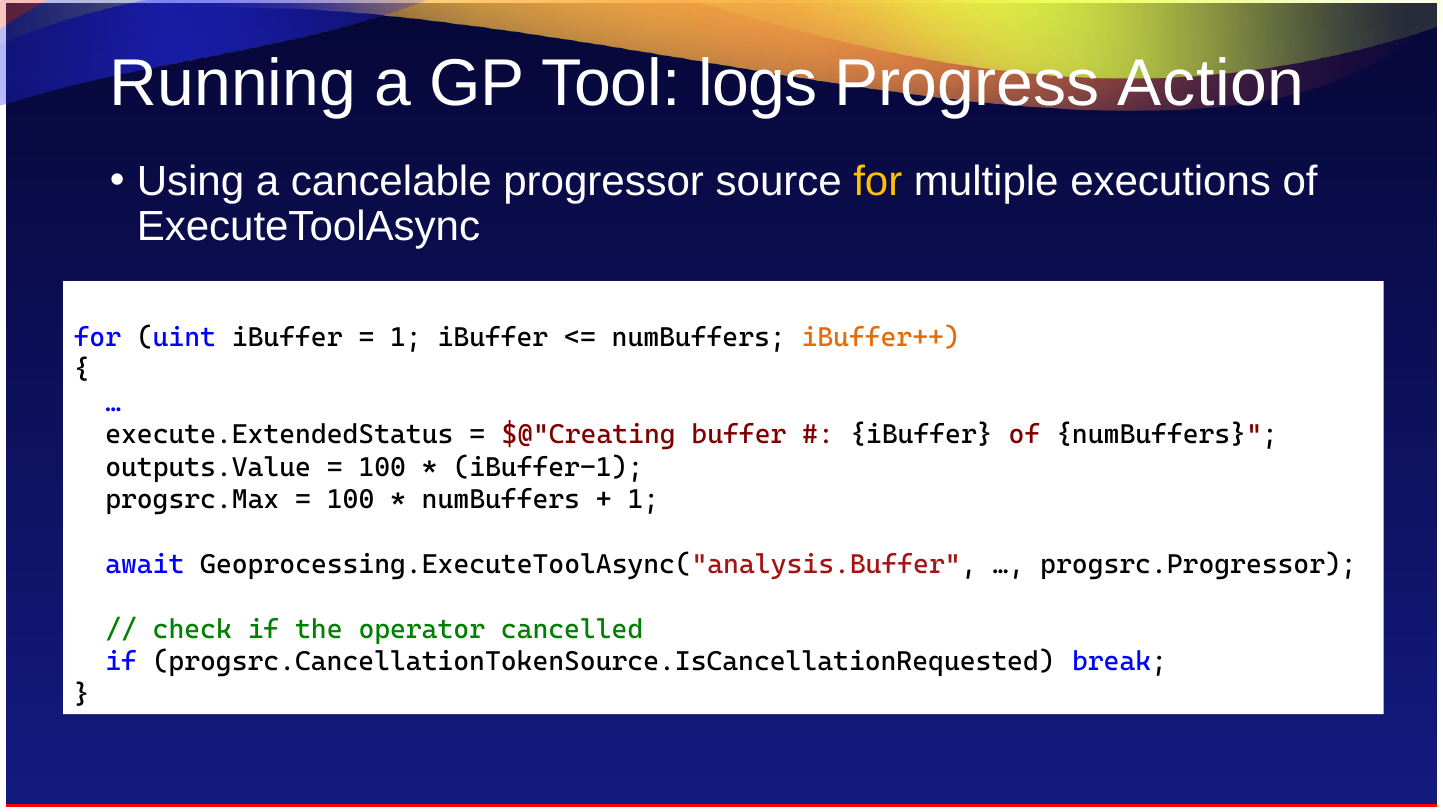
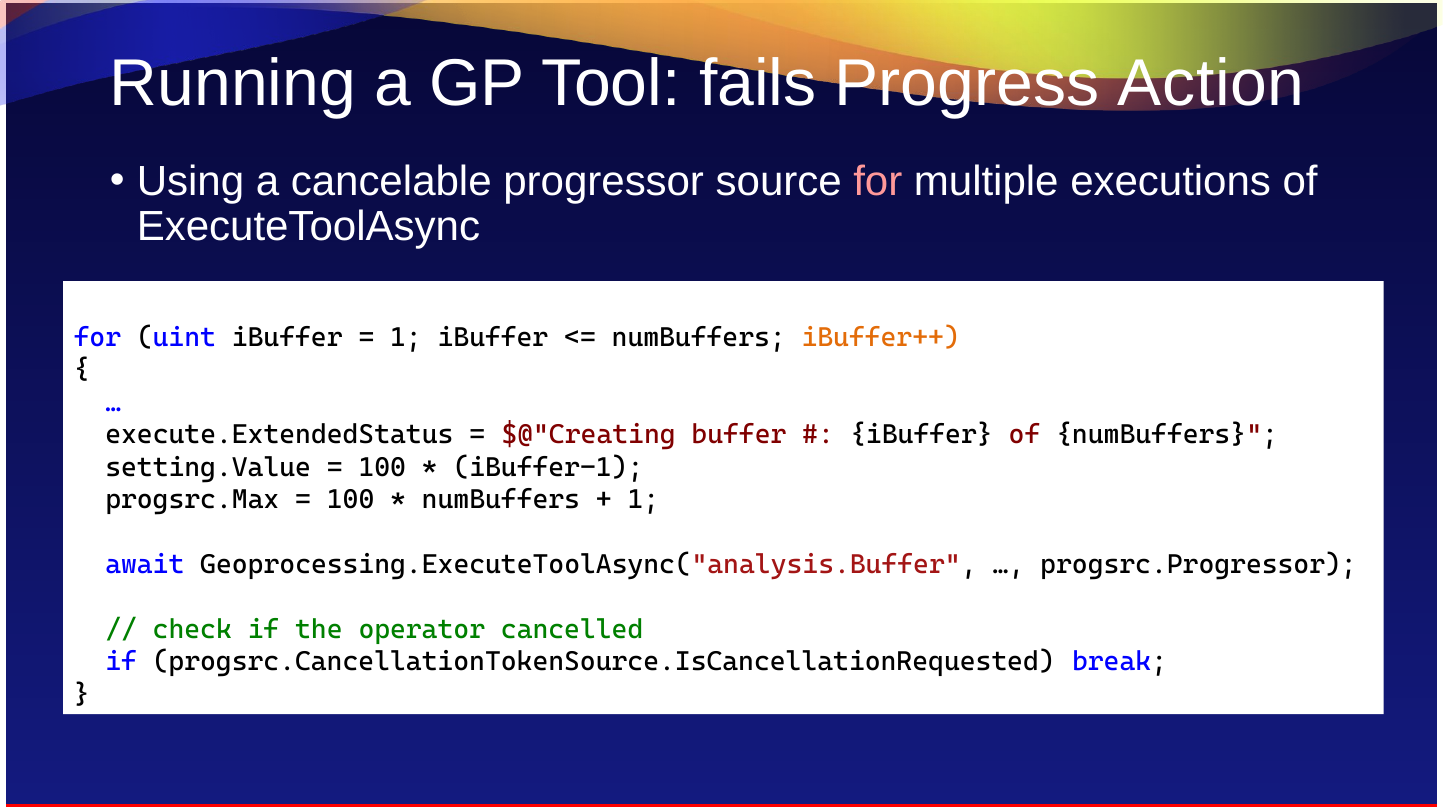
logs: logs -> fails (758, 84)
for colour: yellow -> pink (878, 181)
outputs.Value: outputs.Value -> setting.Value (208, 467)
